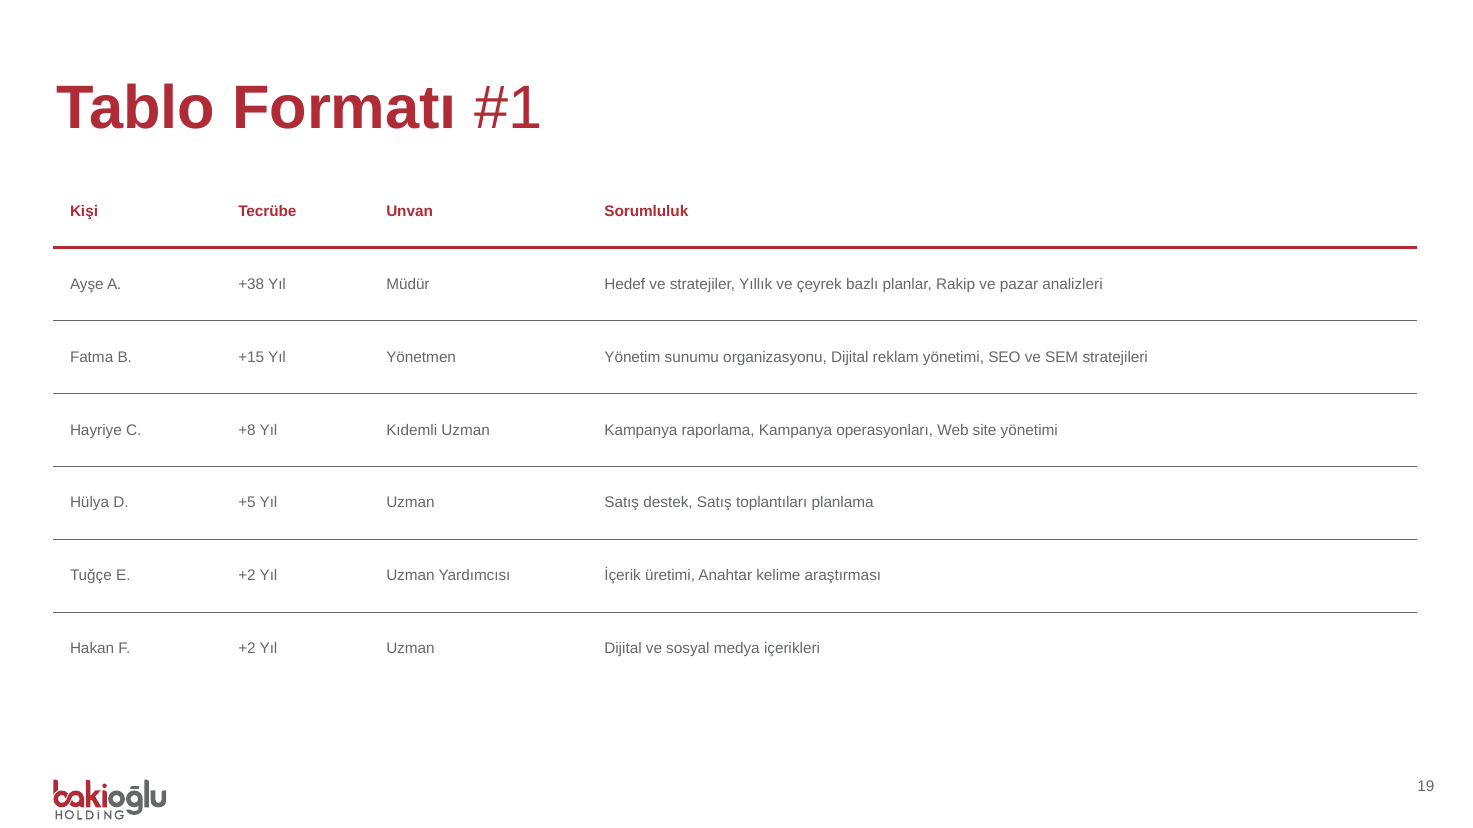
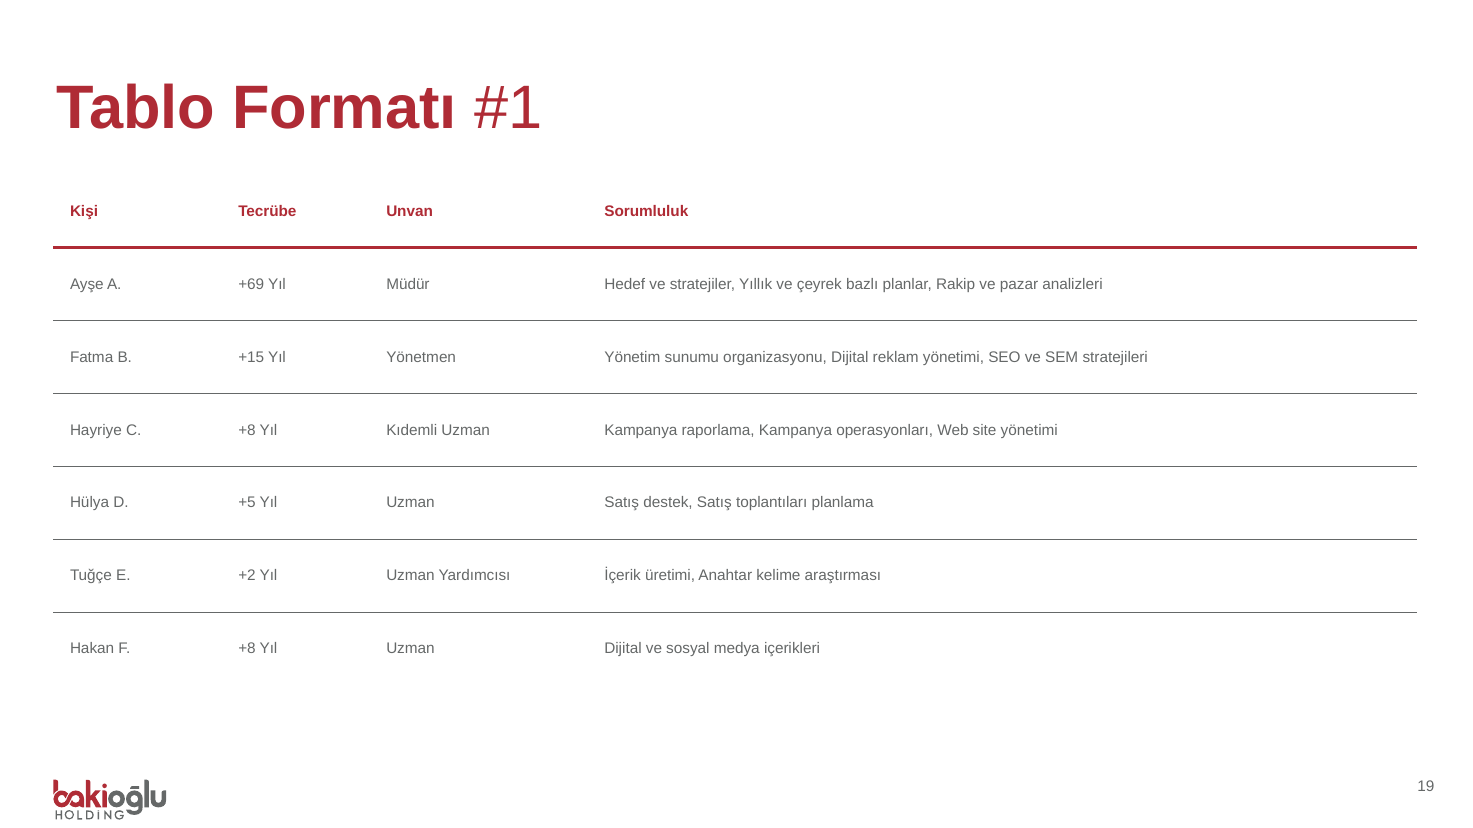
+38: +38 -> +69 (251, 284)
F +2: +2 -> +8 (247, 649)
